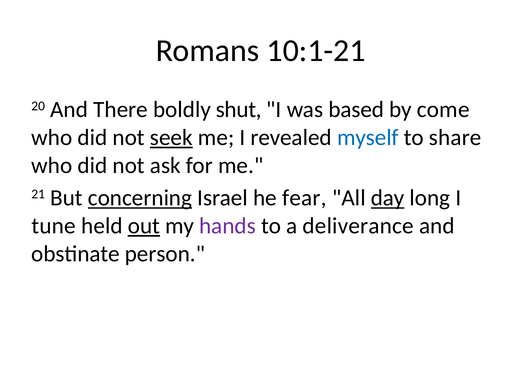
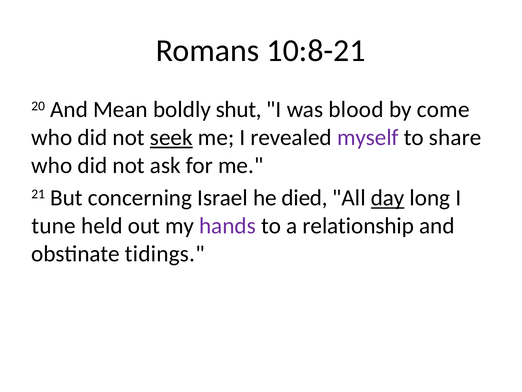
10:1-21: 10:1-21 -> 10:8-21 (316, 51)
There: There -> Mean (120, 110)
based: based -> blood (356, 110)
myself colour: blue -> purple (368, 137)
concerning underline: present -> none (140, 198)
fear: fear -> died (305, 198)
out underline: present -> none (144, 226)
deliverance: deliverance -> relationship (358, 226)
person: person -> tidings (165, 253)
